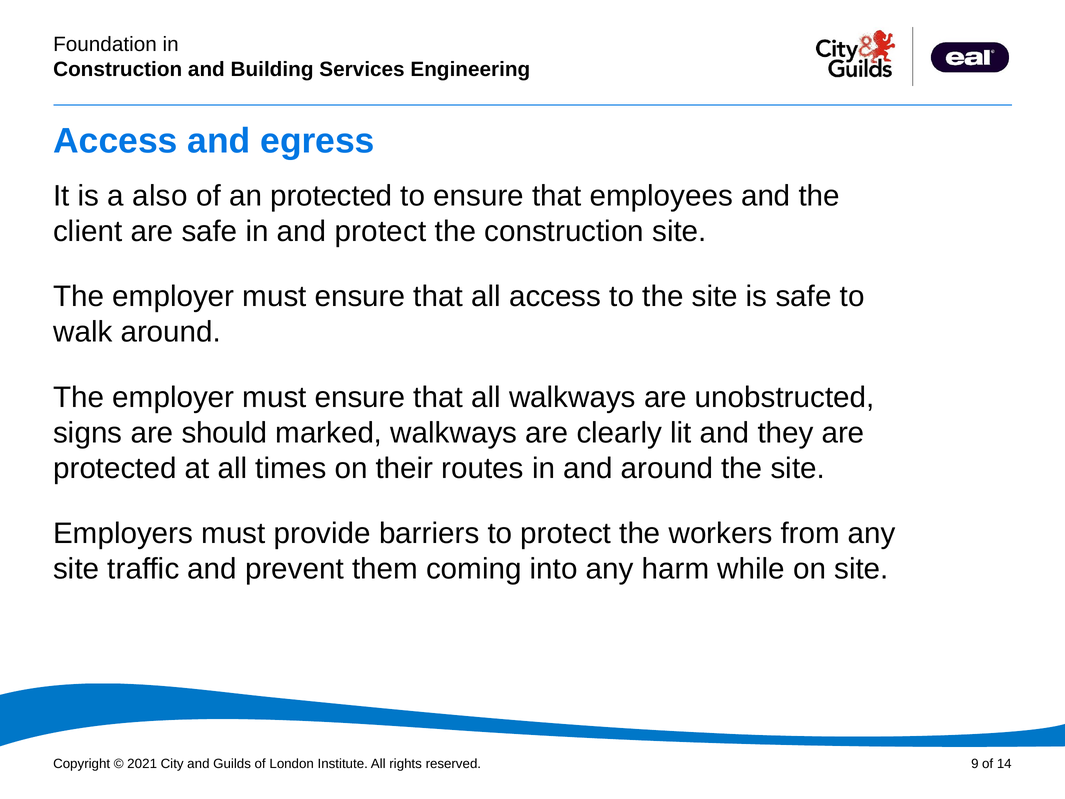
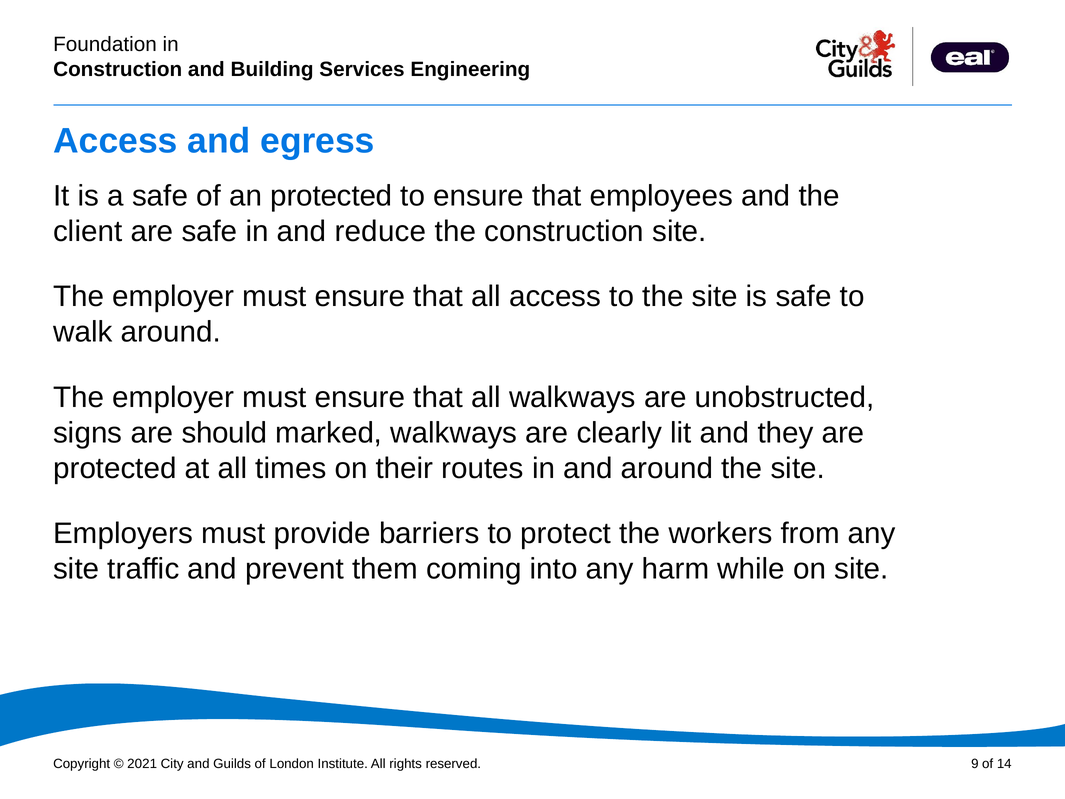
a also: also -> safe (160, 196)
and protect: protect -> reduce (380, 231)
